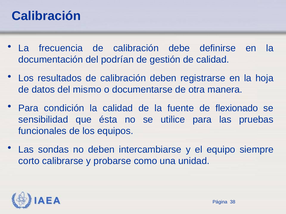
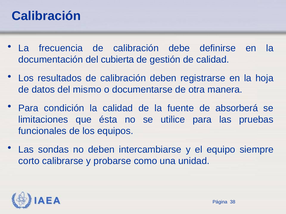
podrían: podrían -> cubierta (117, 60)
flexionado: flexionado -> absorberá (237, 108)
sensibilidad: sensibilidad -> limitaciones (43, 120)
